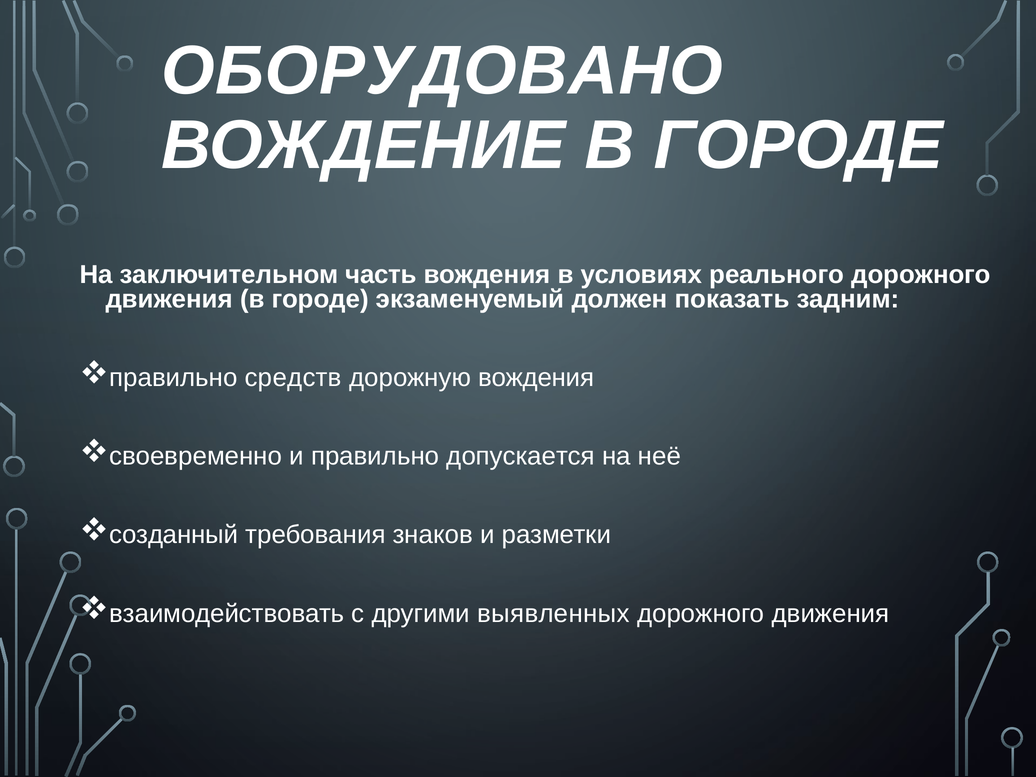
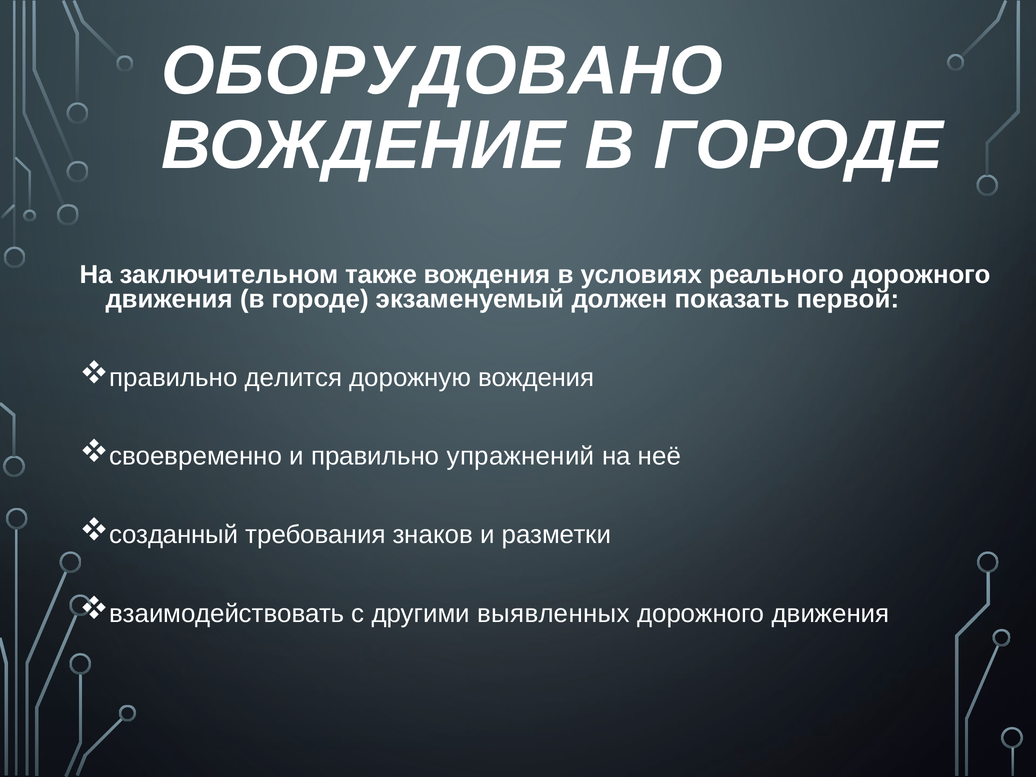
часть: часть -> также (381, 275)
задним: задним -> первой (848, 299)
средств: средств -> делится (293, 378)
допускается: допускается -> упражнений (521, 456)
